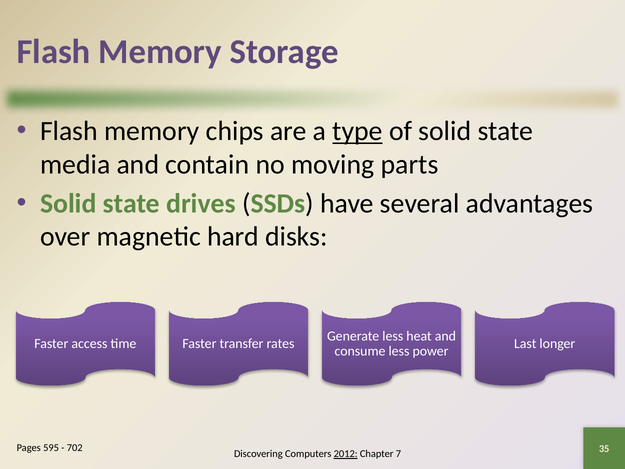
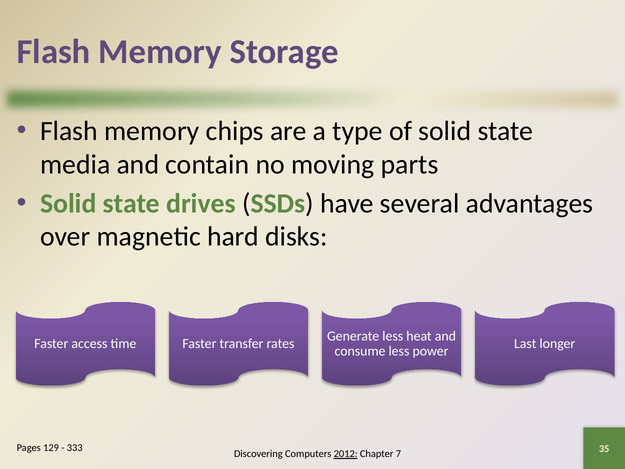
type underline: present -> none (358, 131)
595: 595 -> 129 (51, 448)
702: 702 -> 333 (75, 448)
